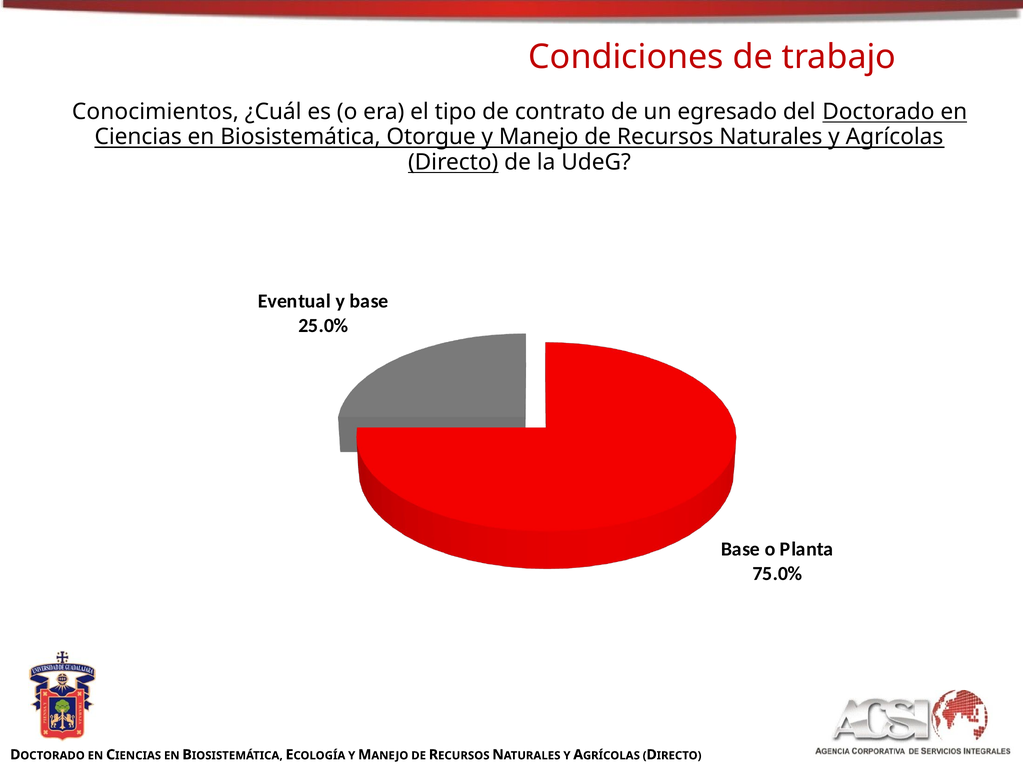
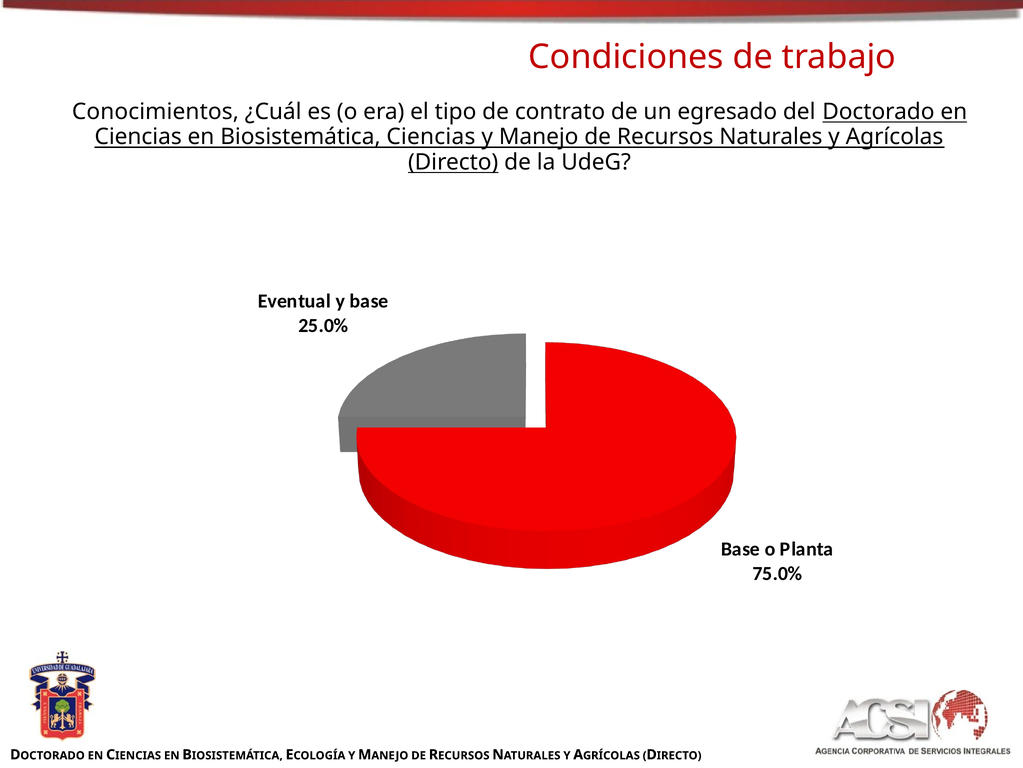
Biosistemática Otorgue: Otorgue -> Ciencias (431, 137)
